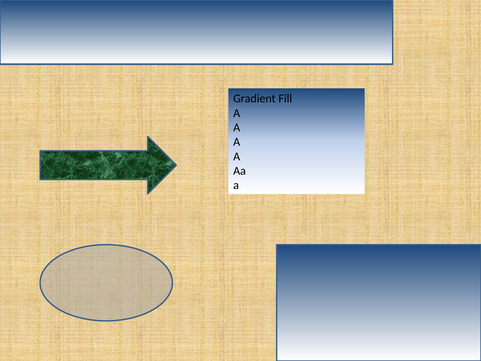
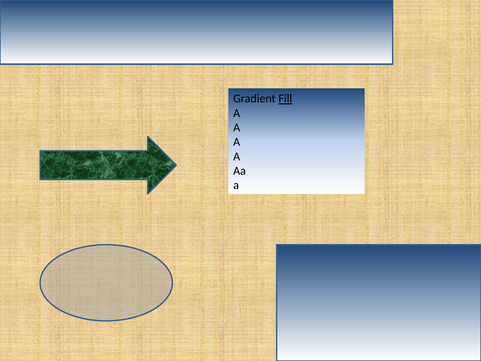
Fill underline: none -> present (285, 99)
